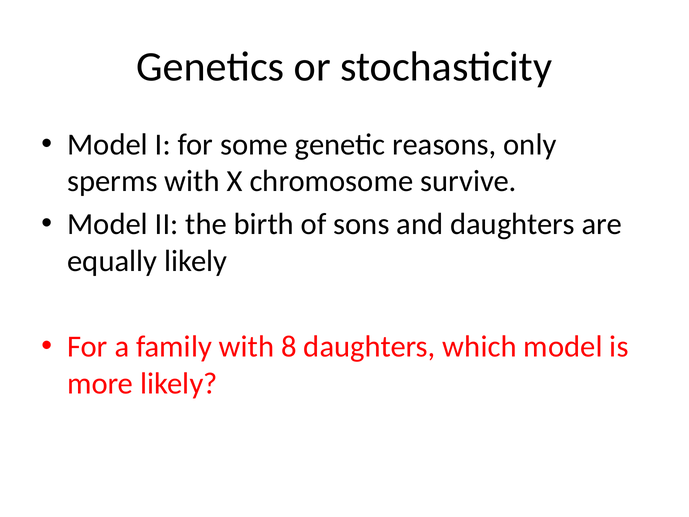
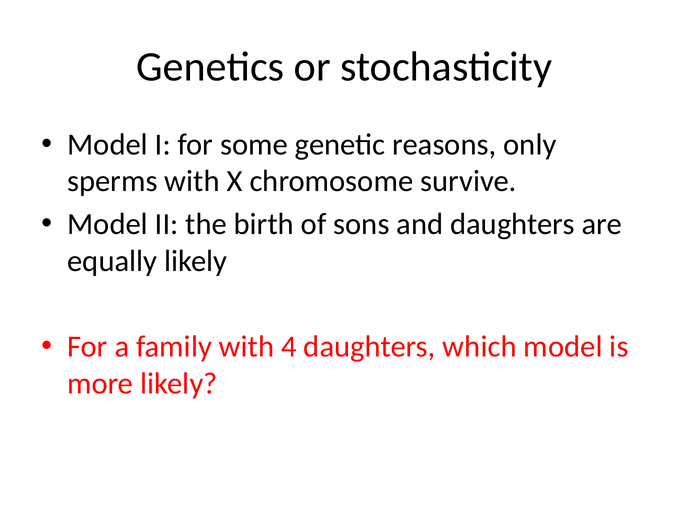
8: 8 -> 4 (289, 347)
